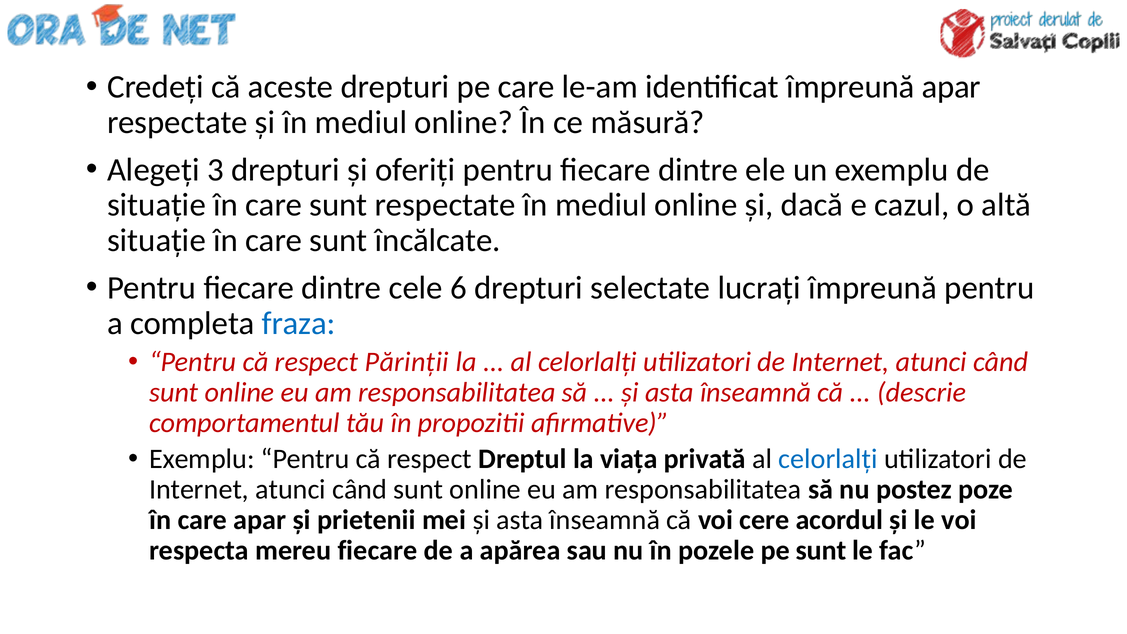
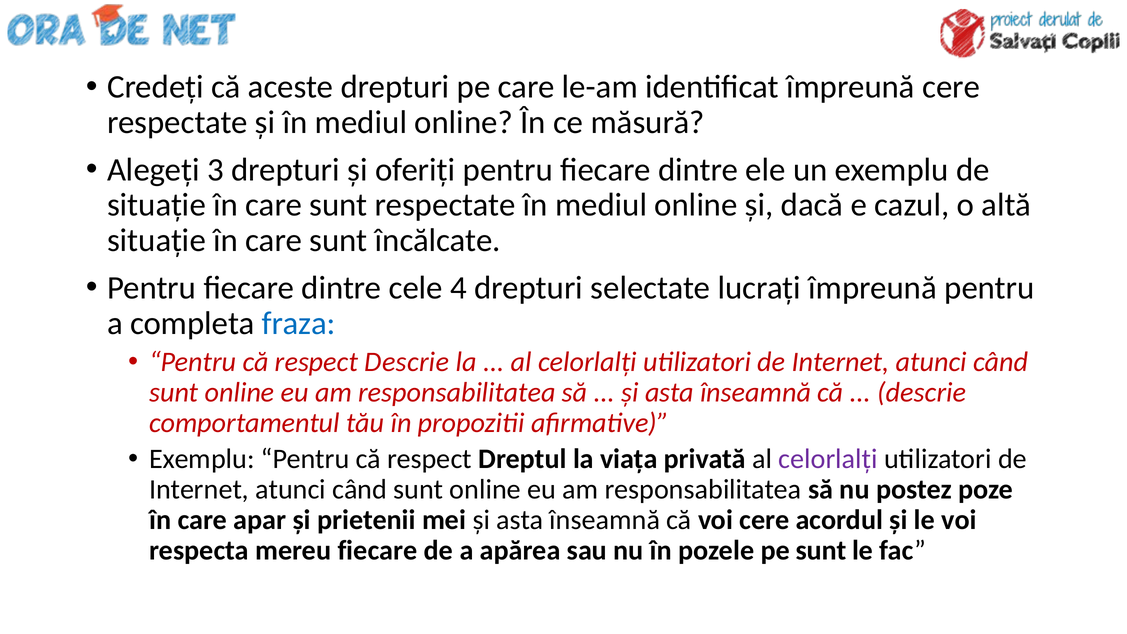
împreună apar: apar -> cere (951, 87)
6: 6 -> 4 (458, 288)
respect Părinții: Părinții -> Descrie (407, 362)
celorlalți colour: blue -> purple (828, 459)
